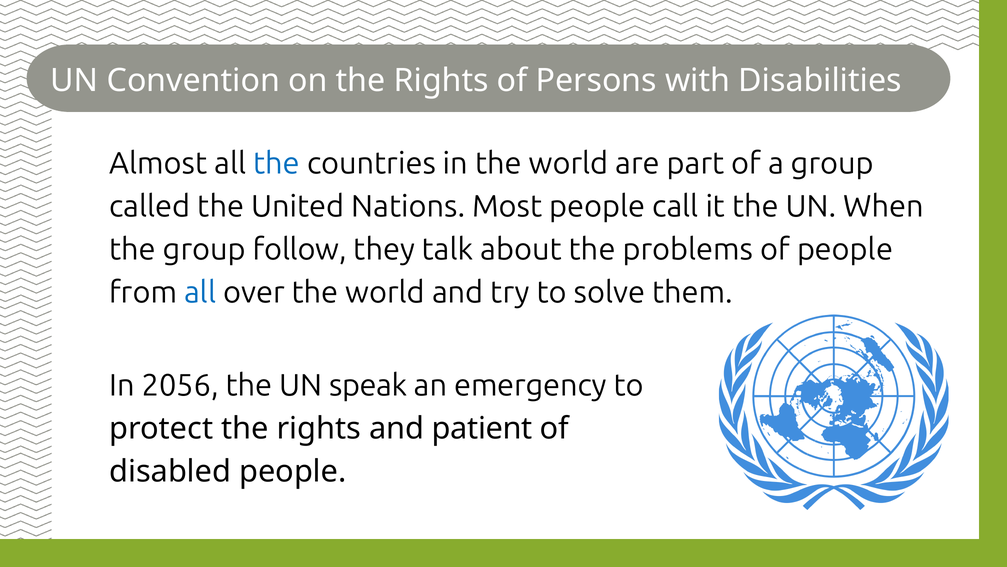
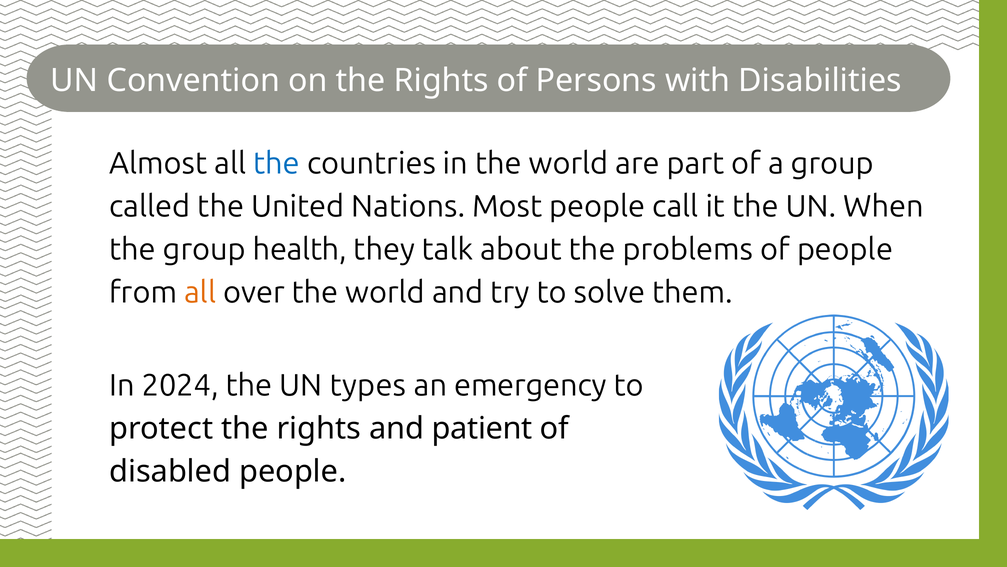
follow: follow -> health (300, 249)
all colour: blue -> orange (200, 293)
2056: 2056 -> 2024 (180, 385)
speak: speak -> types (368, 385)
